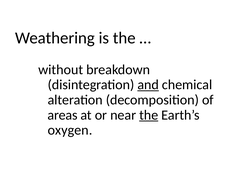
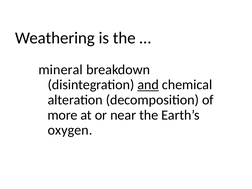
without: without -> mineral (61, 70)
areas: areas -> more (63, 115)
the underline: present -> none (149, 115)
